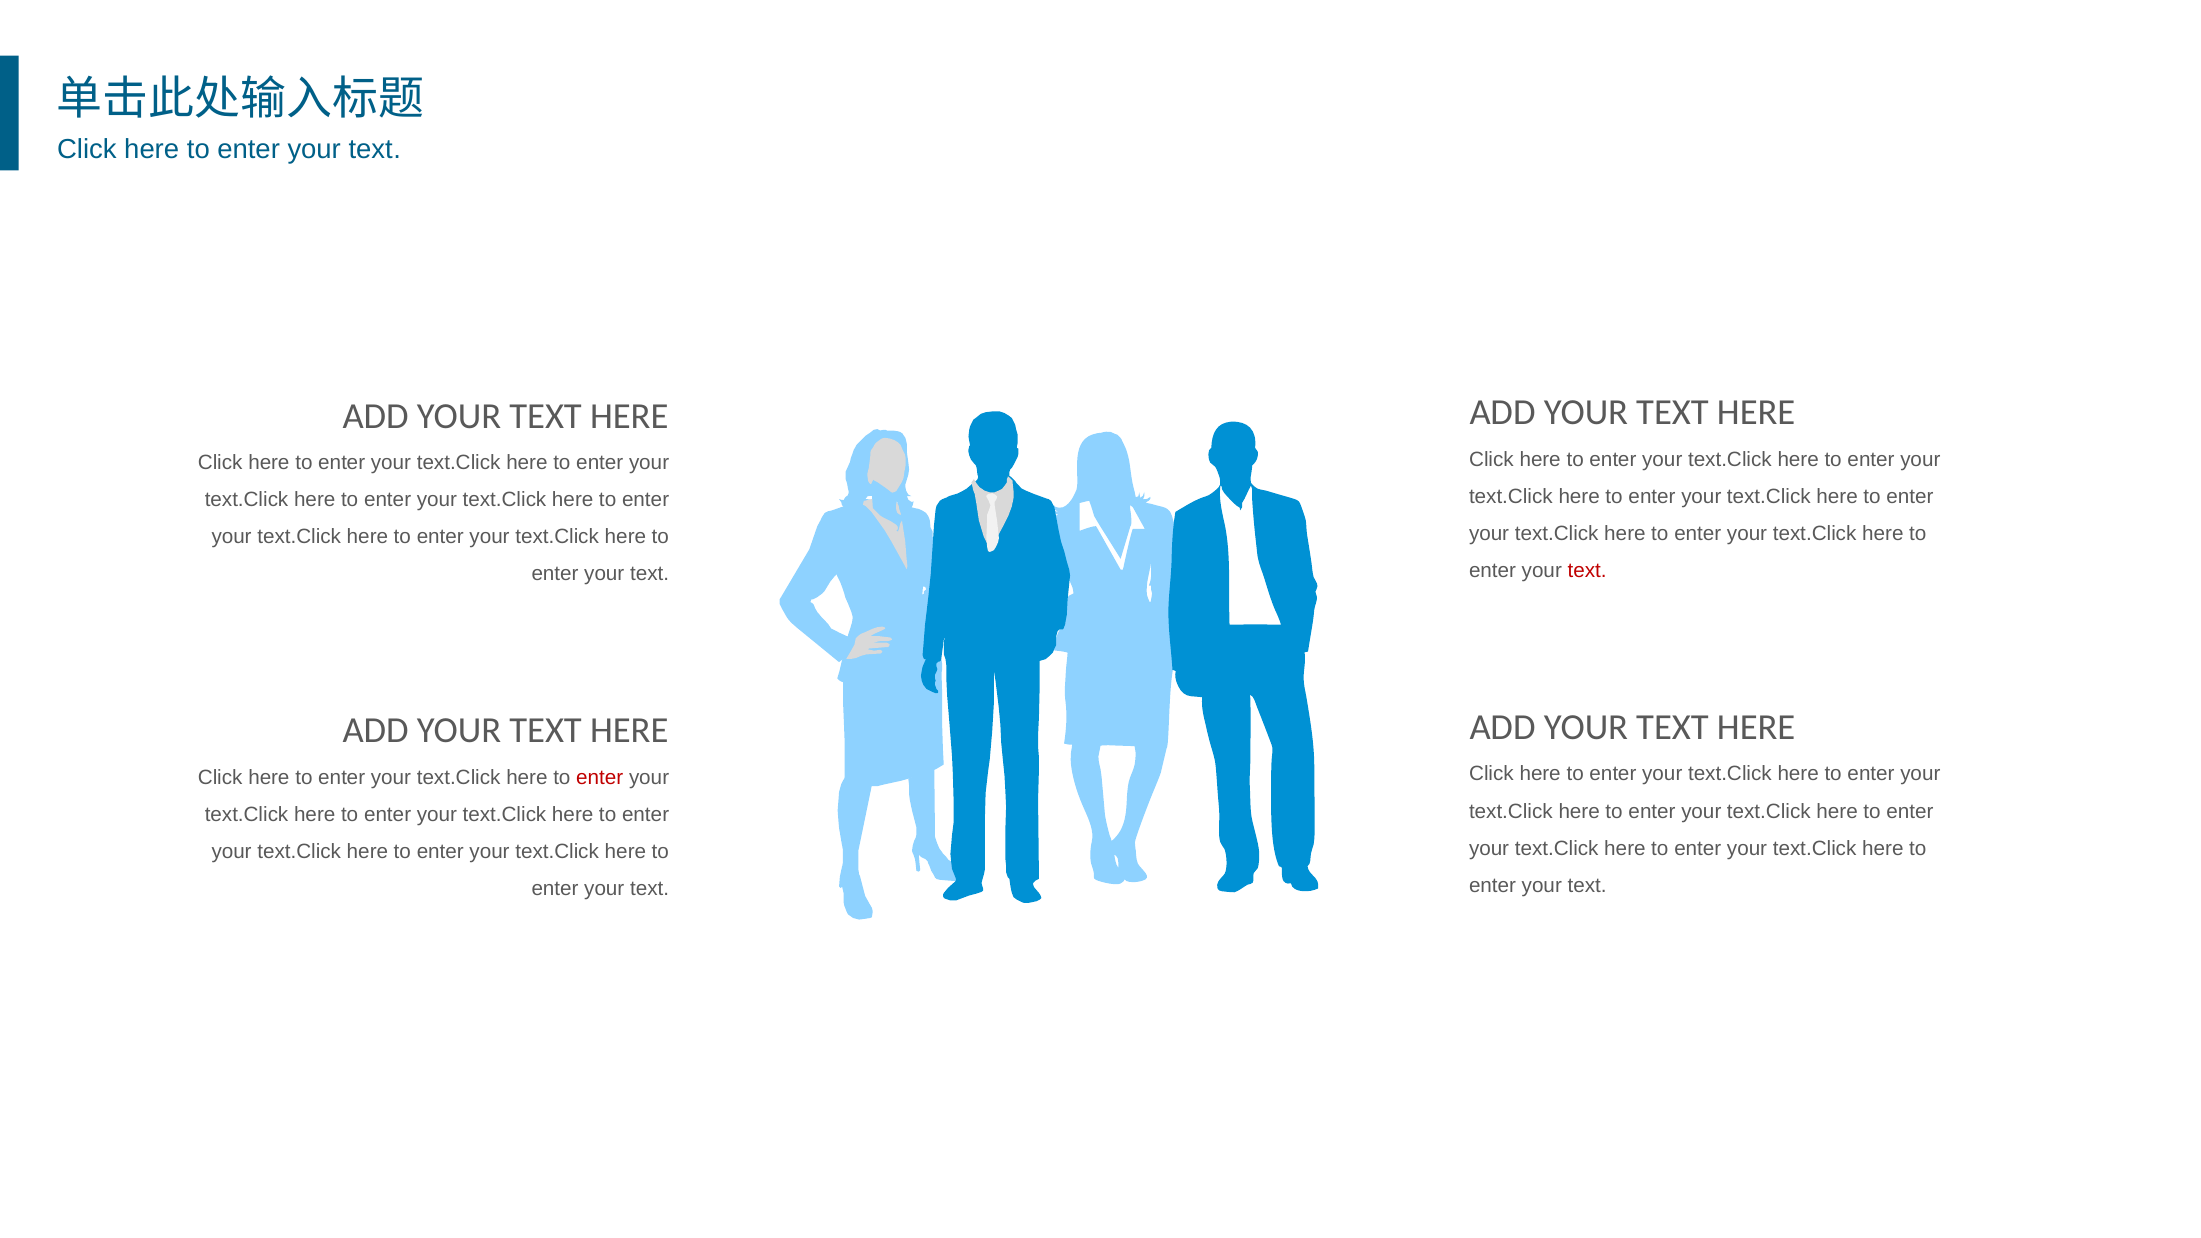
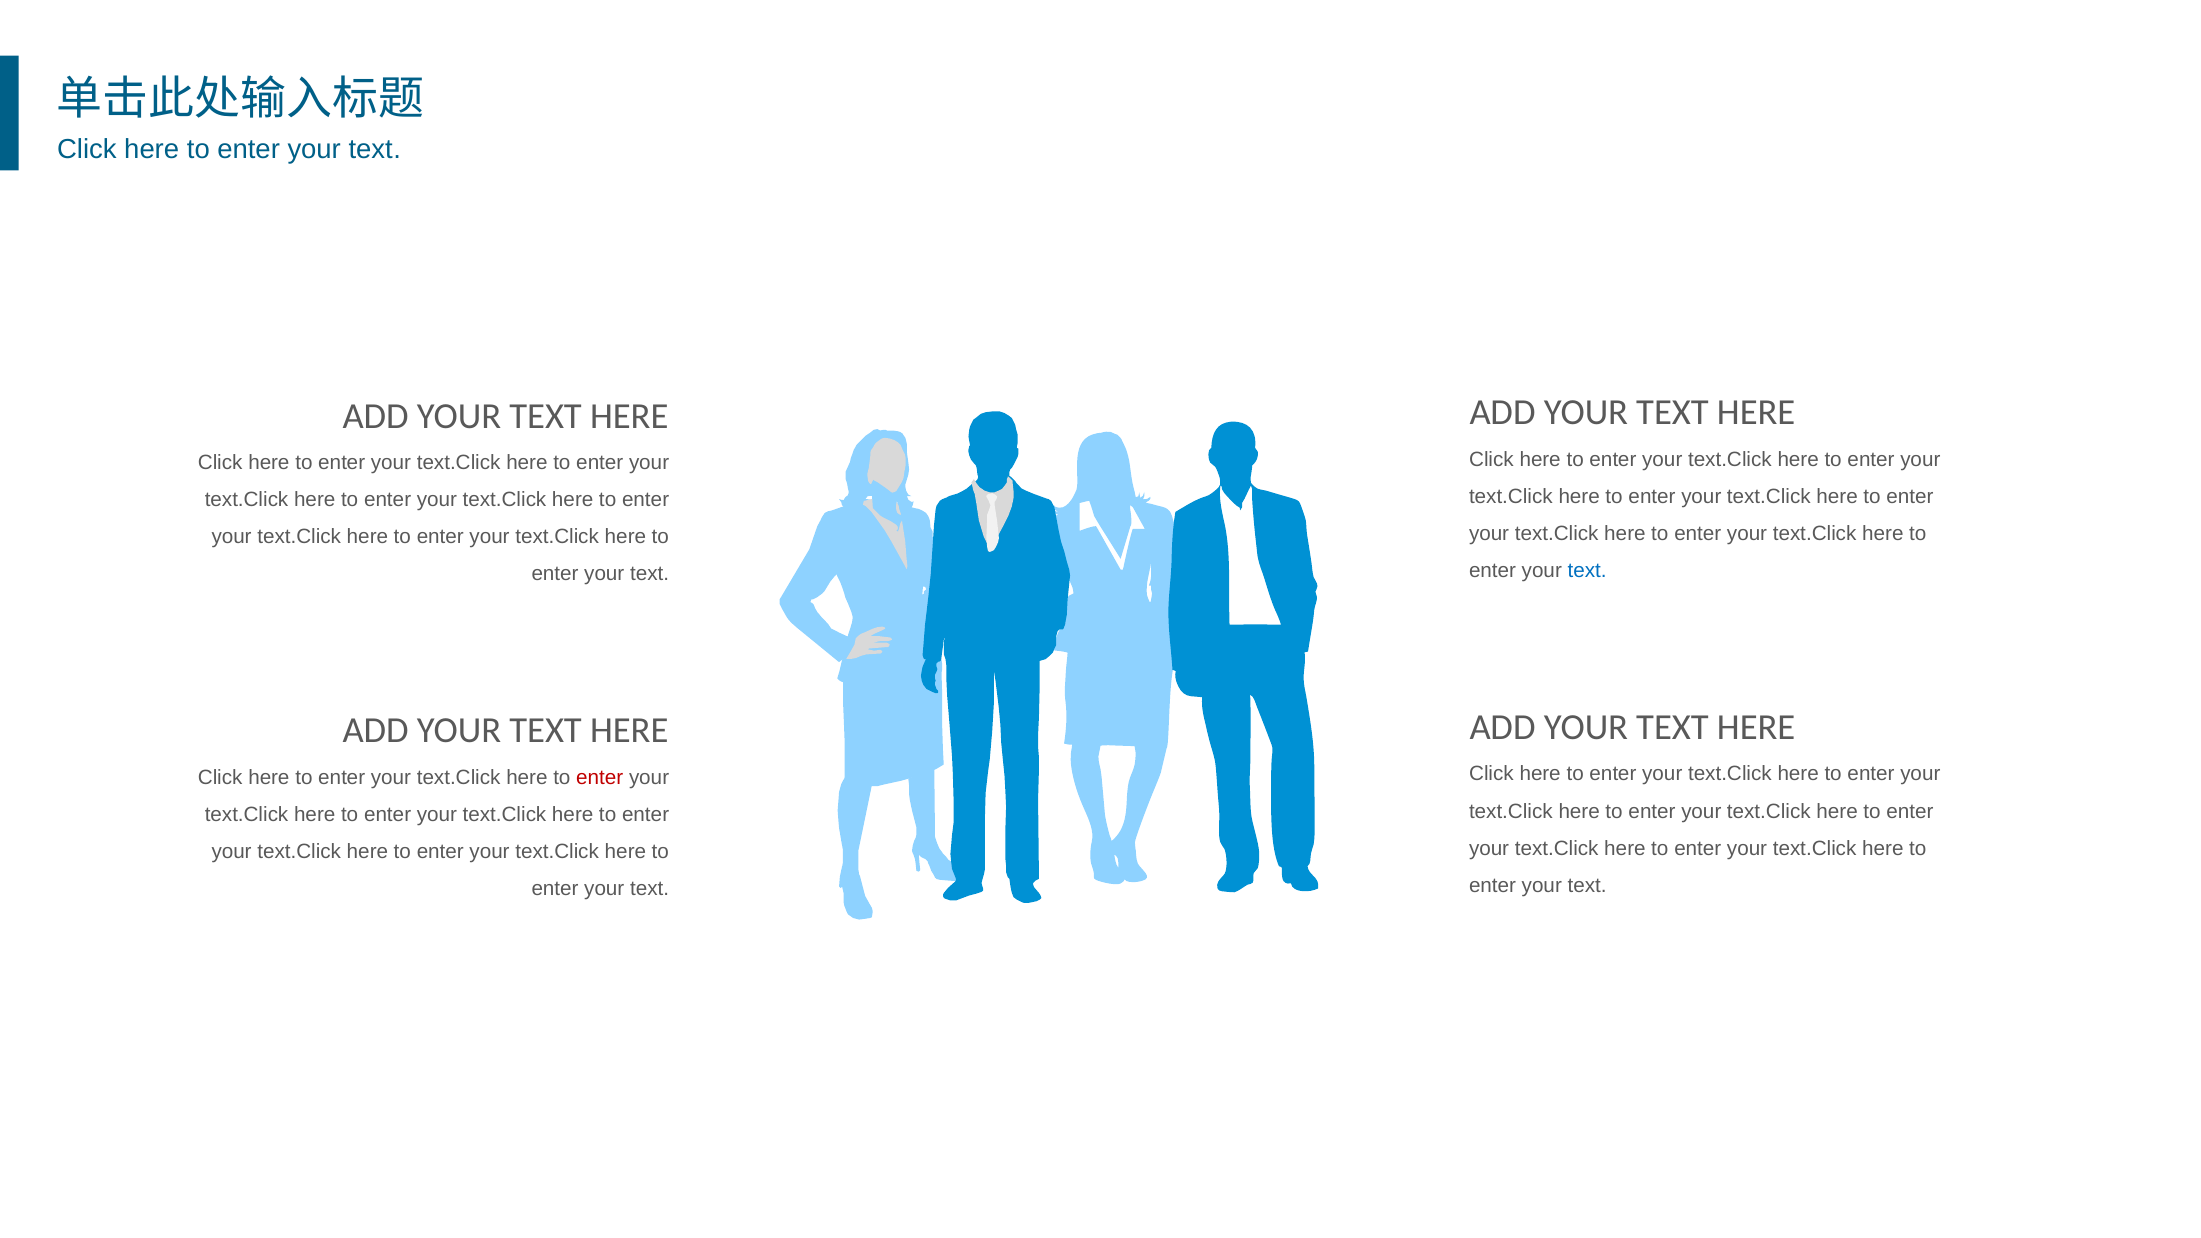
text colour: red -> blue (1587, 571)
